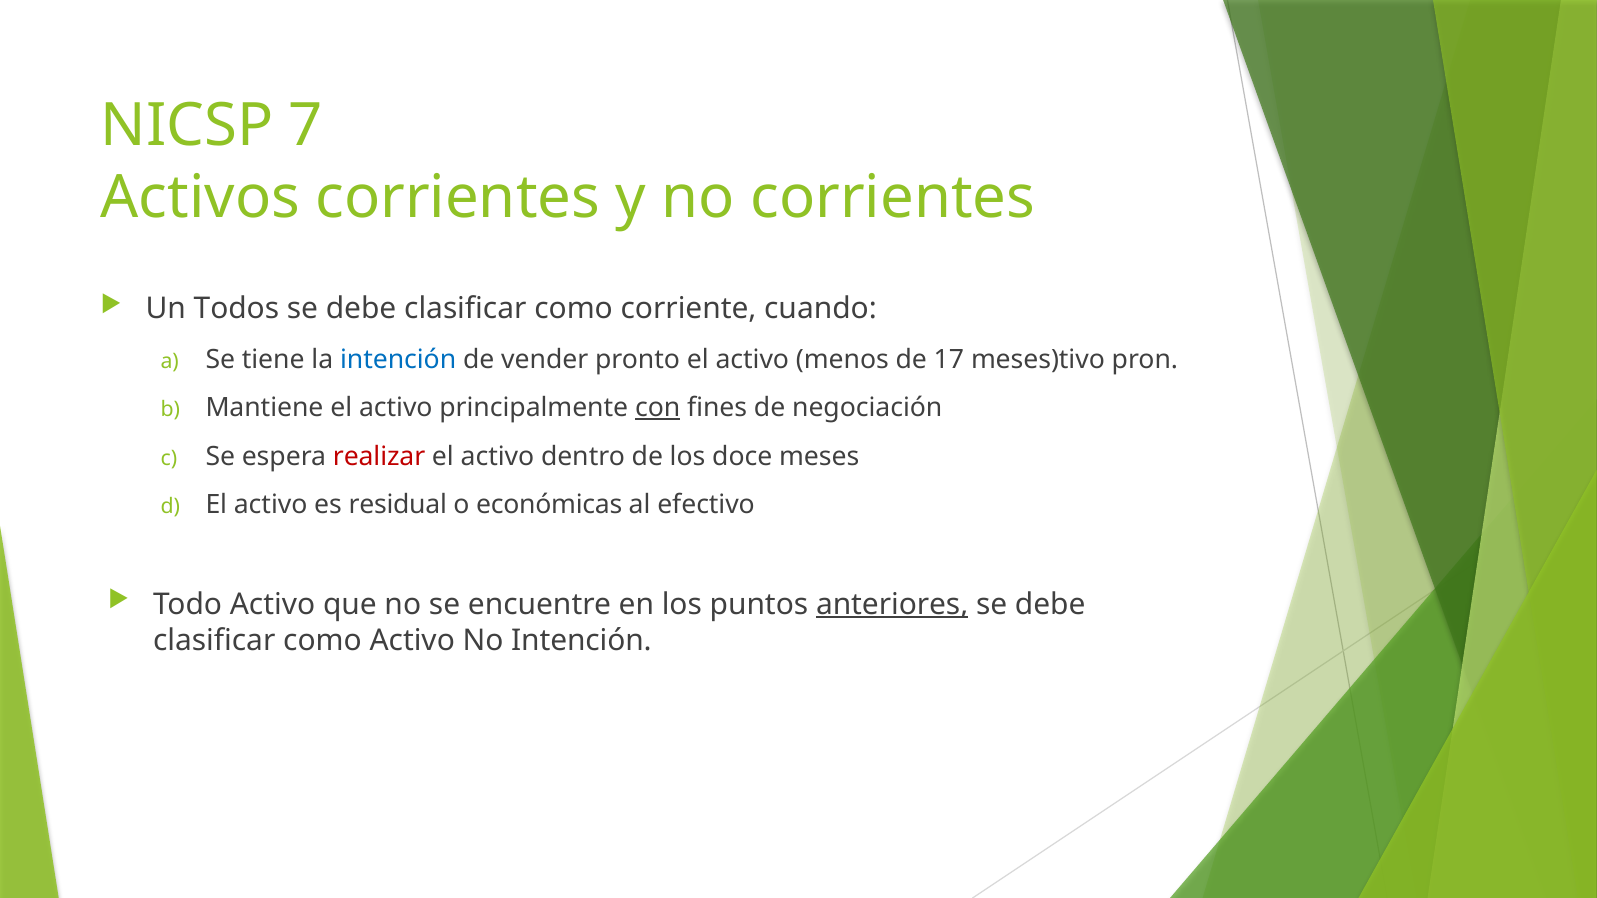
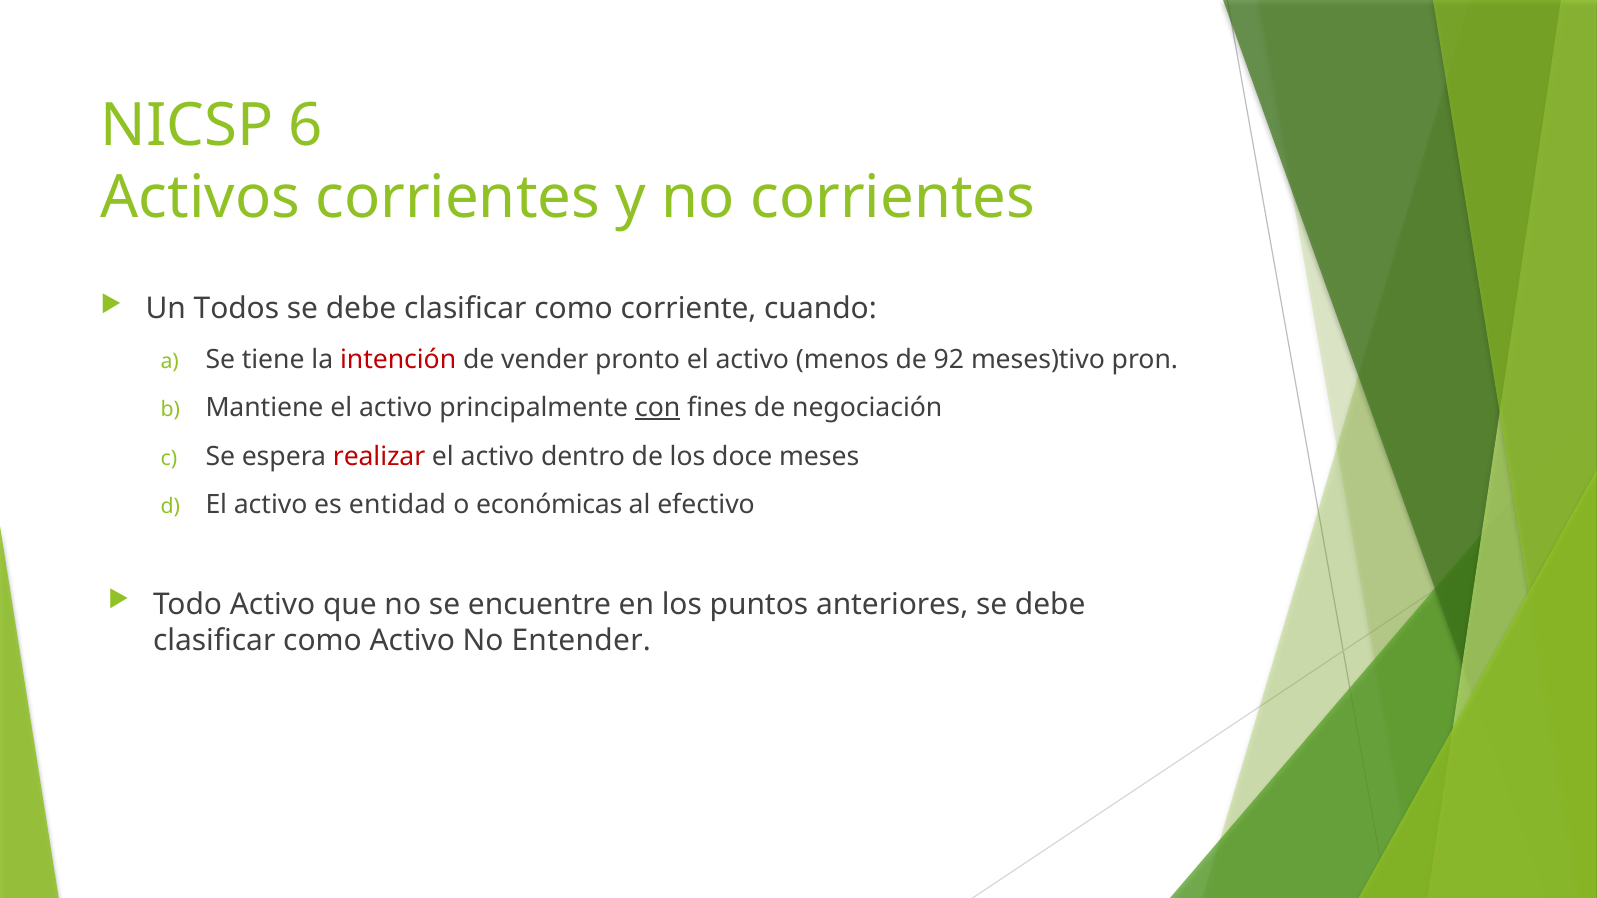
7: 7 -> 6 (306, 126)
intención colour: blue -> red (398, 359)
17: 17 -> 92 (949, 359)
residual: residual -> entidad (397, 505)
anteriores underline: present -> none (892, 605)
No Intención: Intención -> Entender (581, 640)
